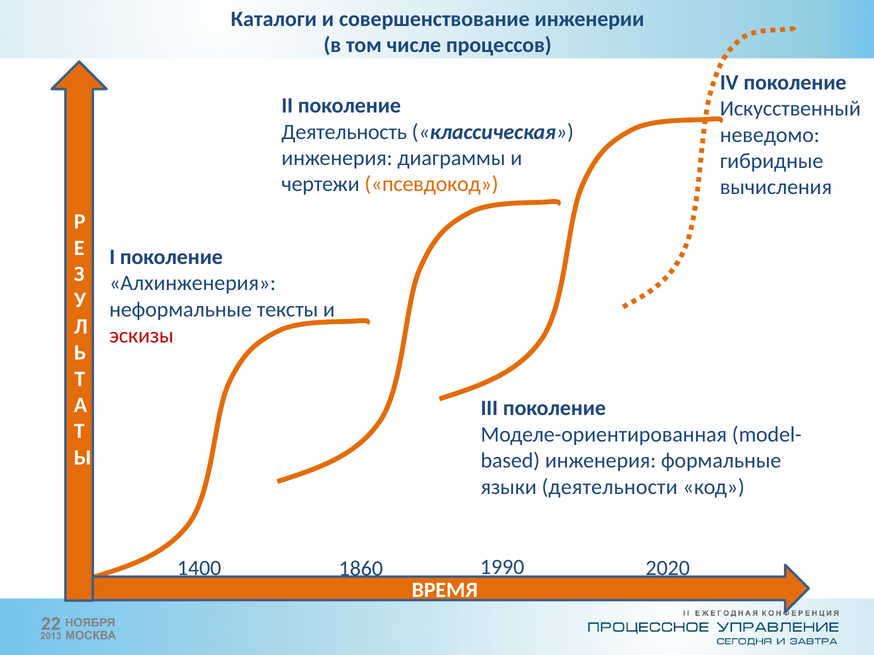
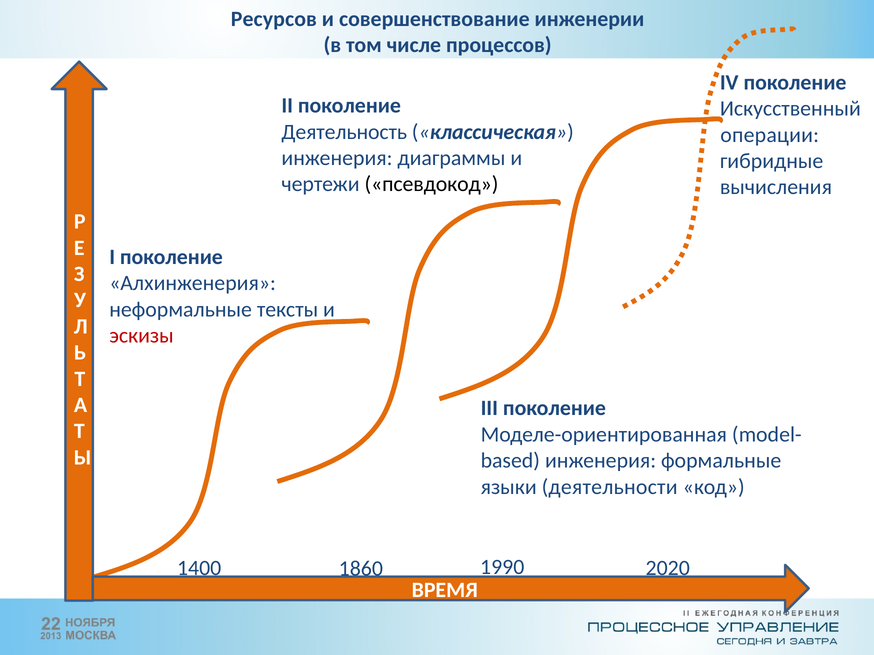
Каталоги: Каталоги -> Ресурсов (274, 19)
неведомо: неведомо -> операции (770, 135)
псевдокод colour: orange -> black (431, 184)
